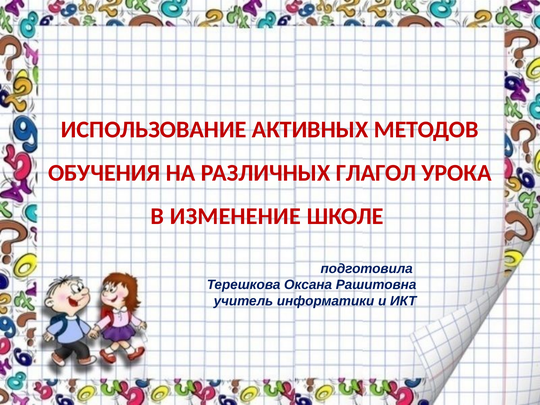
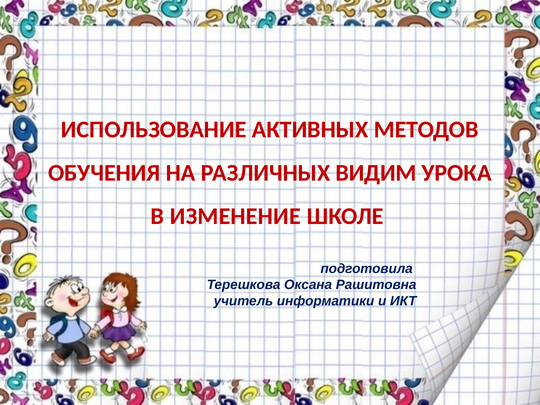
ГЛАГОЛ: ГЛАГОЛ -> ВИДИМ (376, 173)
